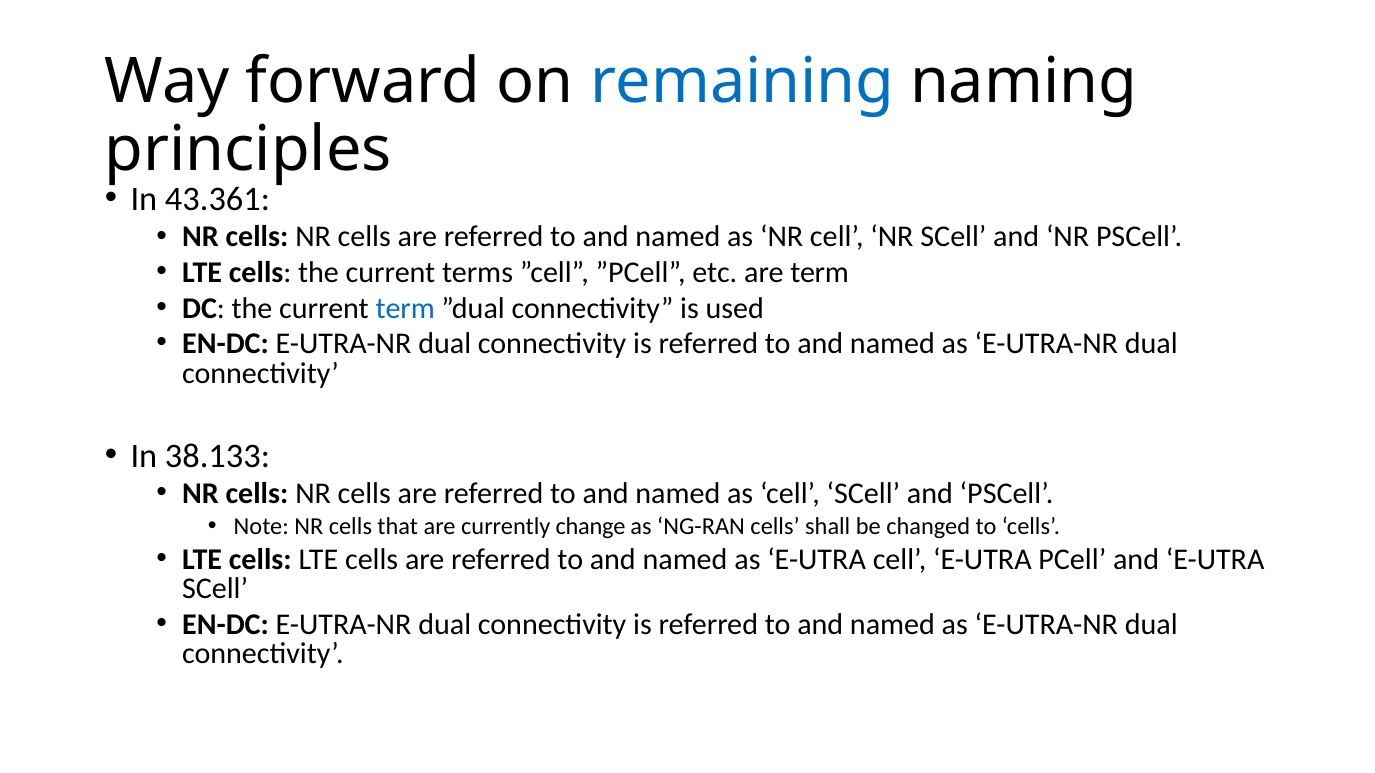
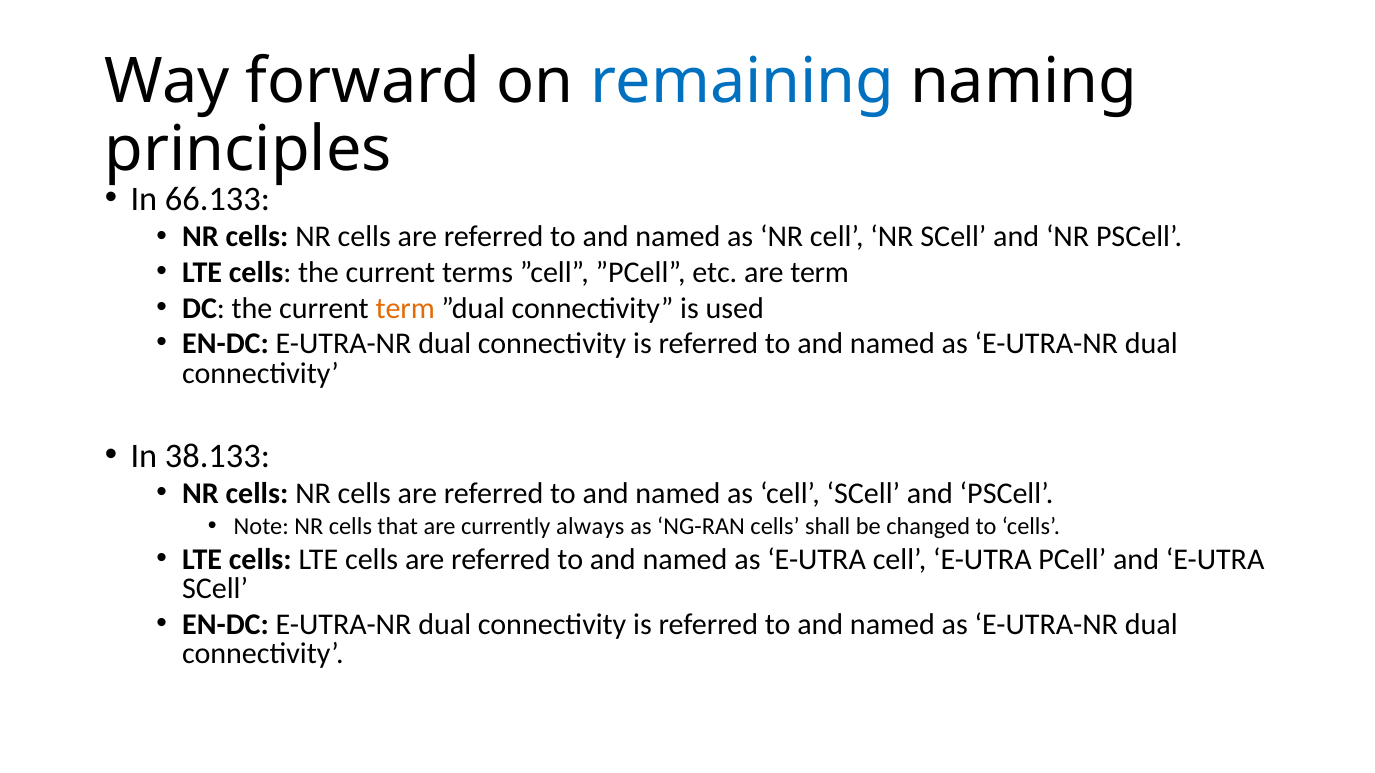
43.361: 43.361 -> 66.133 (217, 199)
term colour: blue -> orange (405, 308)
change: change -> always (590, 527)
